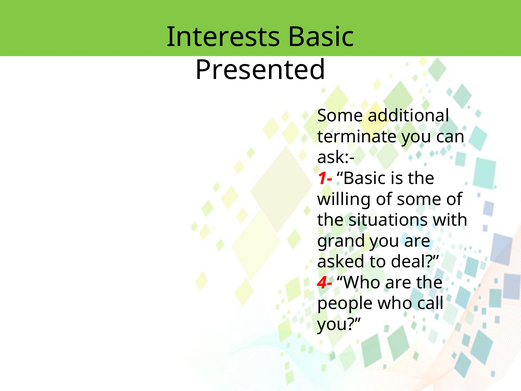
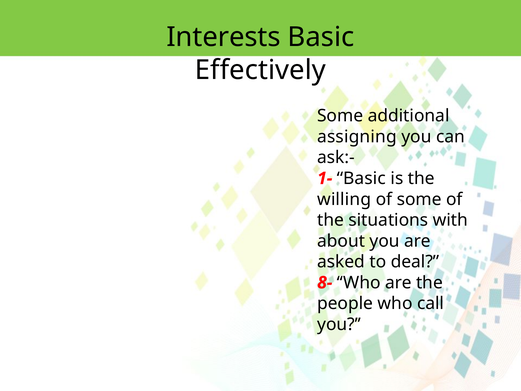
Presented: Presented -> Effectively (260, 70)
terminate: terminate -> assigning (357, 137)
grand: grand -> about (341, 241)
4-: 4- -> 8- (325, 282)
